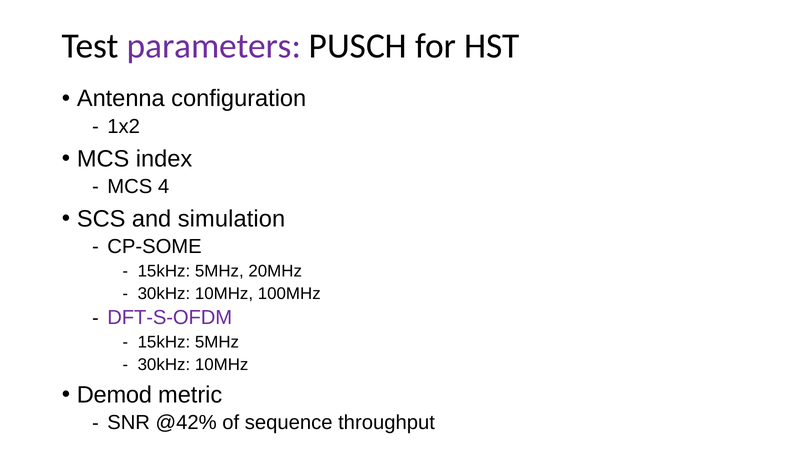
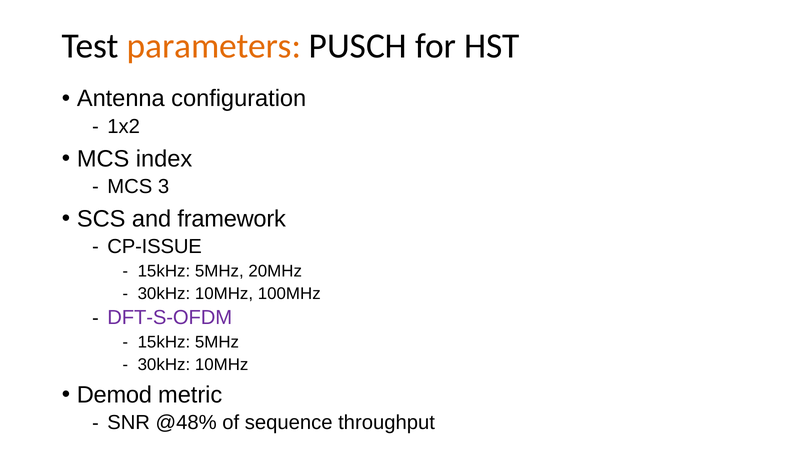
parameters colour: purple -> orange (214, 46)
4: 4 -> 3 (164, 187)
simulation: simulation -> framework (232, 219)
CP-SOME: CP-SOME -> CP-ISSUE (155, 247)
@42%: @42% -> @48% (186, 422)
